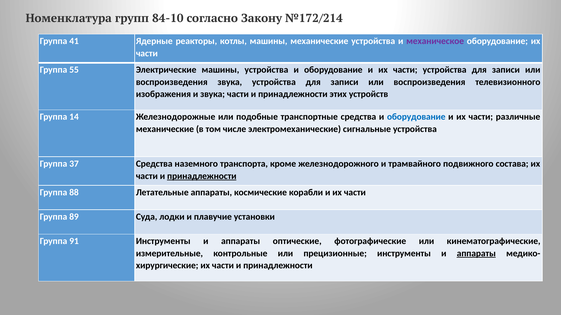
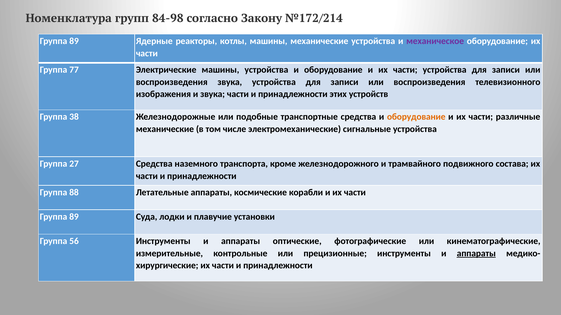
84-10: 84-10 -> 84-98 (168, 18)
41: 41 -> 89 (74, 41)
55: 55 -> 77 (74, 70)
14: 14 -> 38 (74, 117)
оборудование colour: blue -> orange (416, 117)
37: 37 -> 27 (74, 164)
принадлежности underline: present -> none (202, 176)
91: 91 -> 56 (74, 242)
